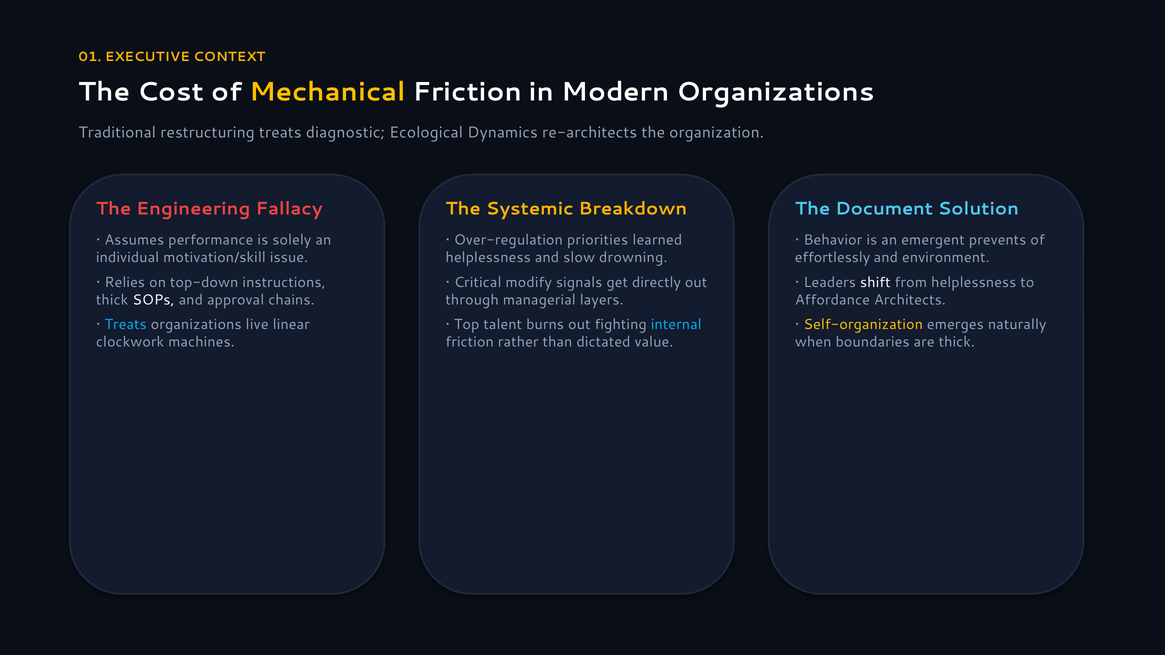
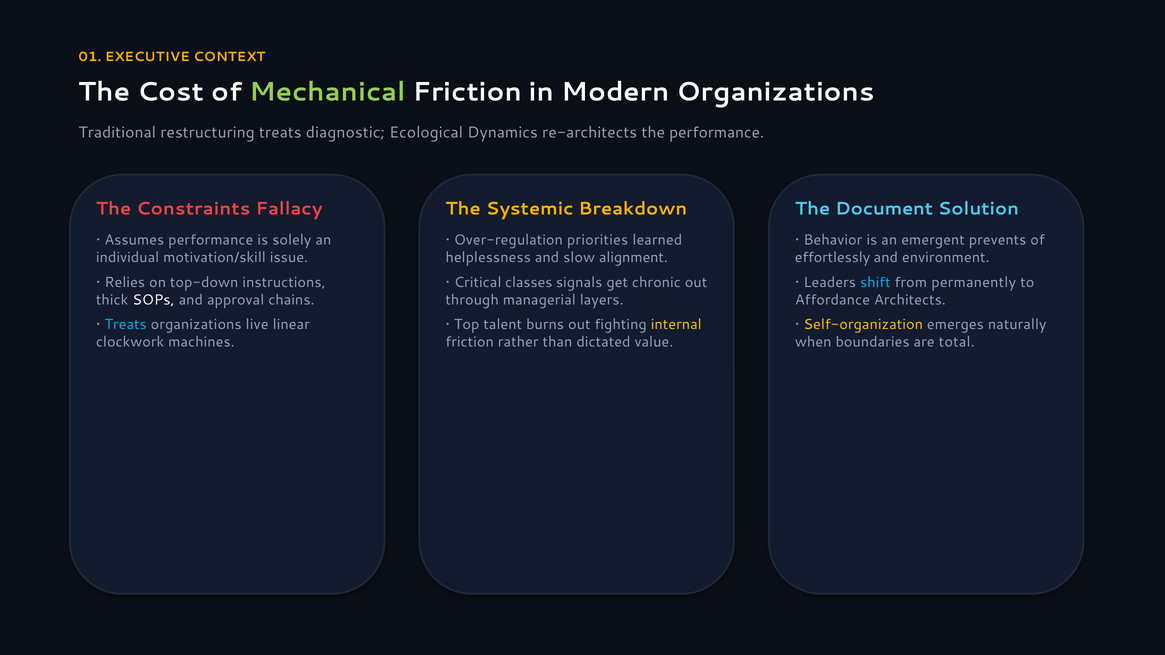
Mechanical colour: yellow -> light green (327, 92)
the organization: organization -> performance (717, 133)
Engineering: Engineering -> Constraints (193, 209)
drowning: drowning -> alignment (633, 258)
modify: modify -> classes (529, 282)
directly: directly -> chronic (656, 282)
shift colour: white -> light blue (875, 282)
from helplessness: helplessness -> permanently (974, 282)
internal colour: light blue -> yellow (676, 325)
are thick: thick -> total (957, 342)
